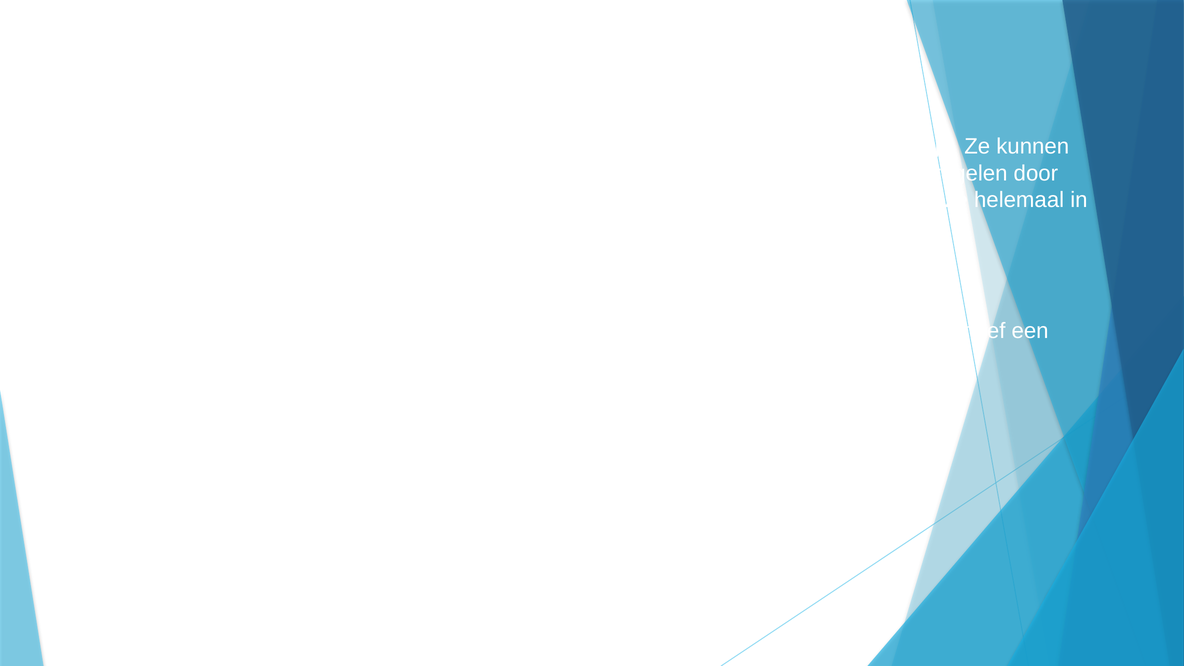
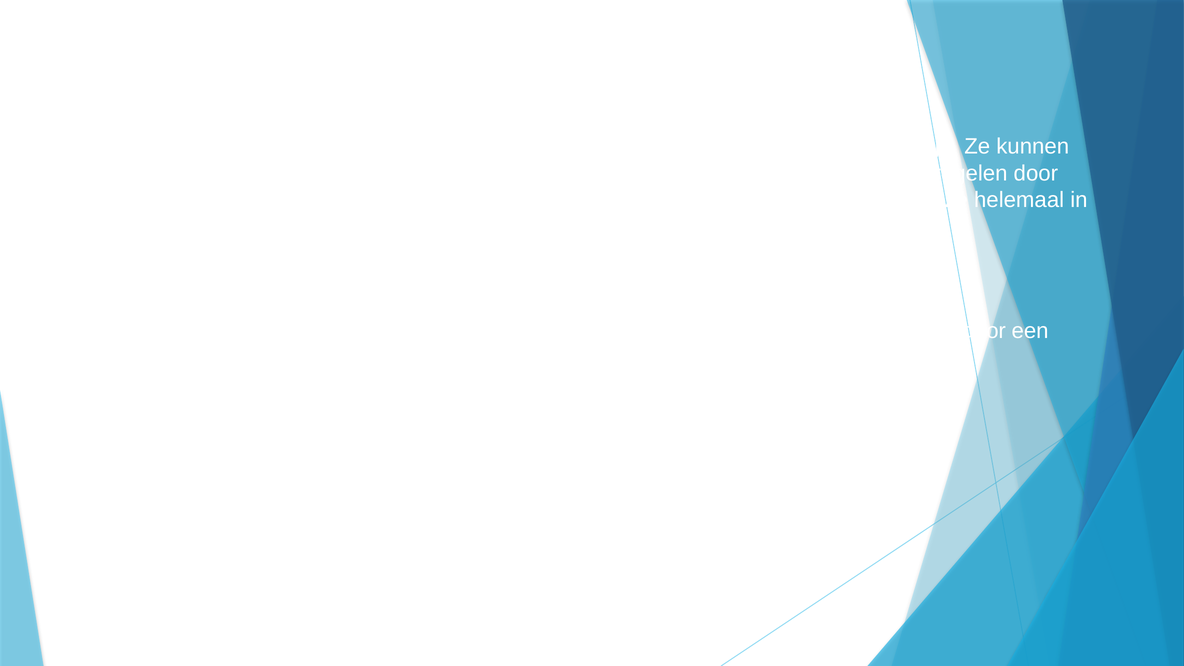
zorgt hoef: hoef -> door (984, 331)
